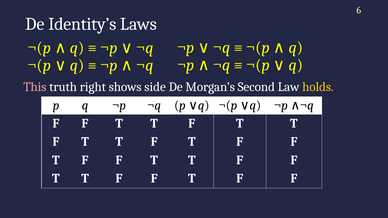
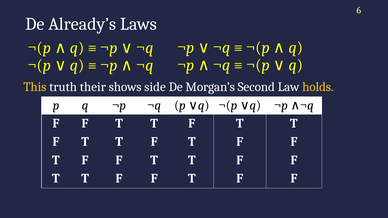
Identity’s: Identity’s -> Already’s (82, 24)
This colour: pink -> yellow (35, 87)
right: right -> their (93, 87)
